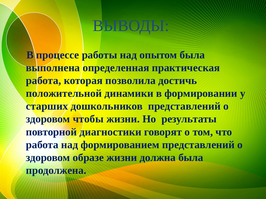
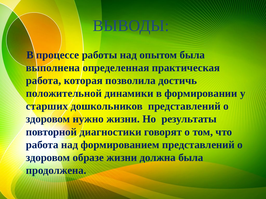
чтобы: чтобы -> нужно (88, 119)
